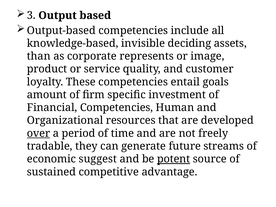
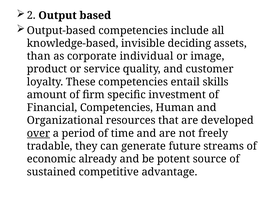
3: 3 -> 2 (31, 15)
represents: represents -> individual (147, 56)
goals: goals -> skills (216, 82)
suggest: suggest -> already (98, 159)
potent underline: present -> none (174, 159)
